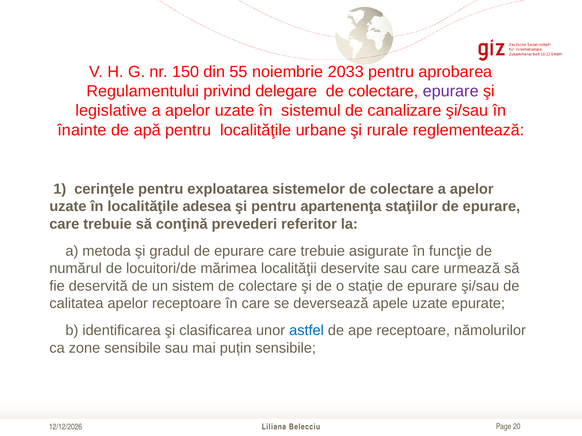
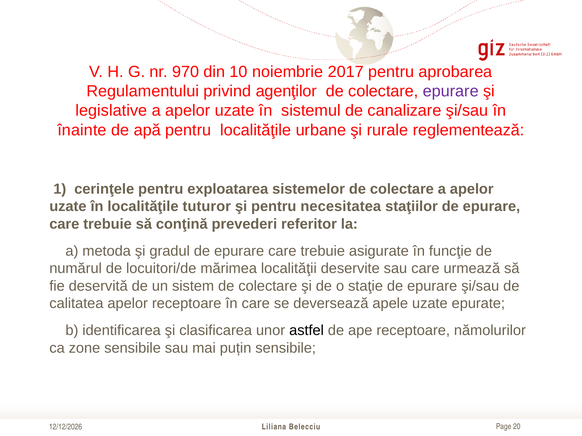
150: 150 -> 970 (186, 72)
55: 55 -> 10 (239, 72)
2033: 2033 -> 2017 (346, 72)
delegare: delegare -> agenţilor (286, 91)
adesea: adesea -> tuturor (207, 207)
apartenenţa: apartenenţa -> necesitatea (341, 207)
astfel colour: blue -> black (307, 331)
